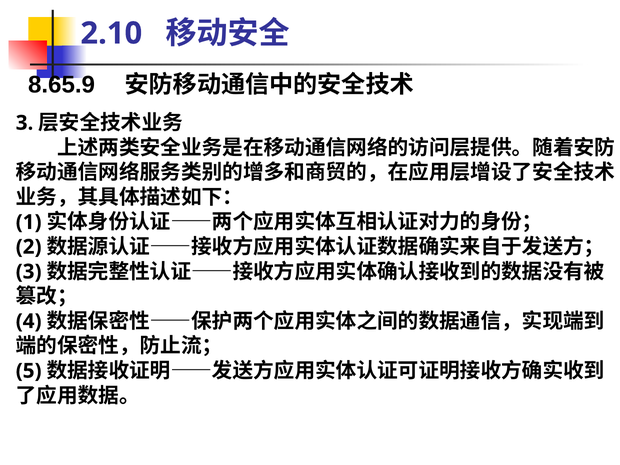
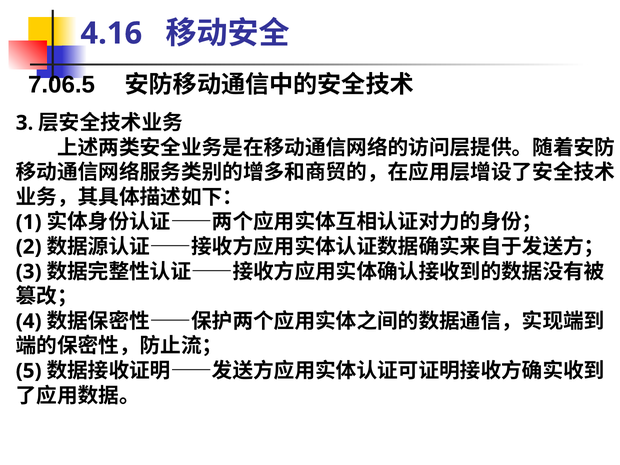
2.10: 2.10 -> 4.16 (111, 33)
8.65.9: 8.65.9 -> 7.06.5 (62, 85)
